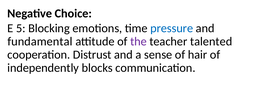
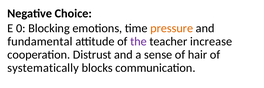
5: 5 -> 0 (21, 28)
pressure colour: blue -> orange (172, 28)
talented: talented -> increase (211, 41)
independently: independently -> systematically (43, 68)
